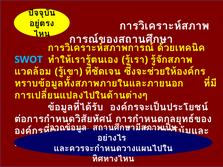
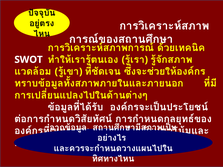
SWOT colour: light blue -> white (29, 60)
